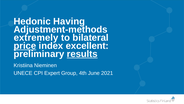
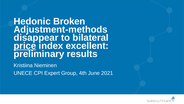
Having: Having -> Broken (69, 21)
extremely: extremely -> disappear (36, 38)
results underline: present -> none (82, 54)
